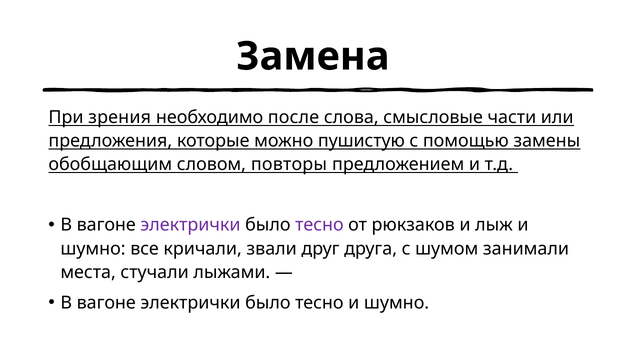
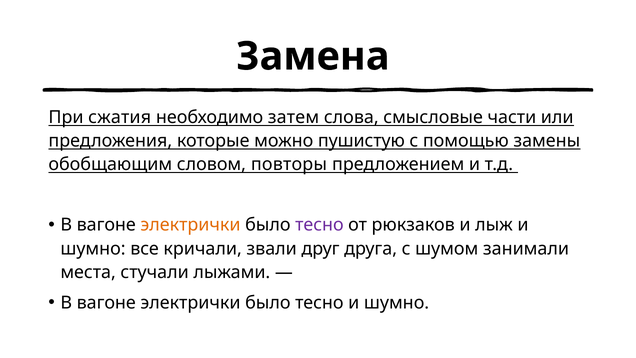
зрения: зрения -> сжатия (120, 117)
после: после -> затем (293, 117)
электрички colour: purple -> orange (191, 225)
